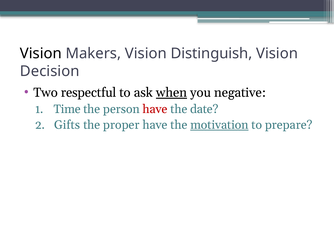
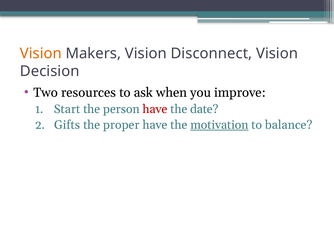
Vision colour: black -> orange (41, 53)
Distinguish: Distinguish -> Disconnect (211, 53)
respectful: respectful -> resources (89, 92)
when underline: present -> none (172, 92)
negative: negative -> improve (240, 92)
Time: Time -> Start (67, 109)
prepare: prepare -> balance (289, 125)
